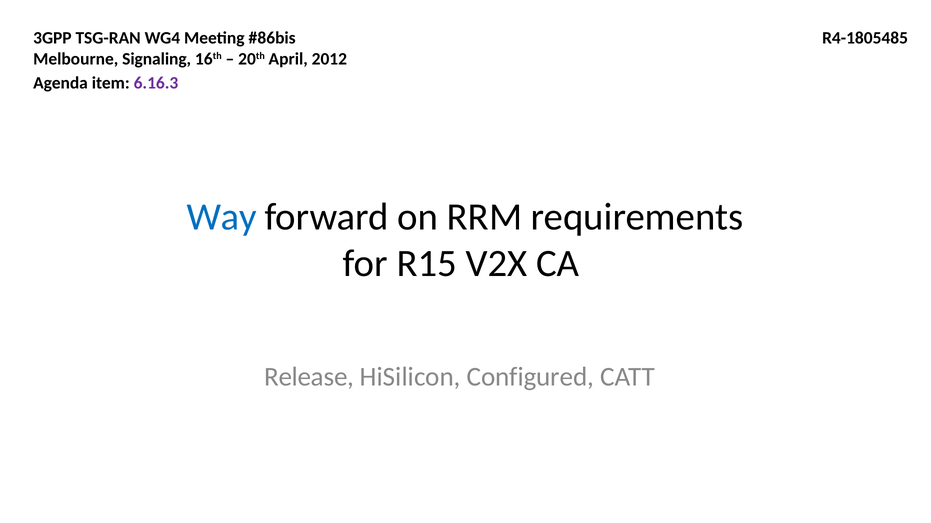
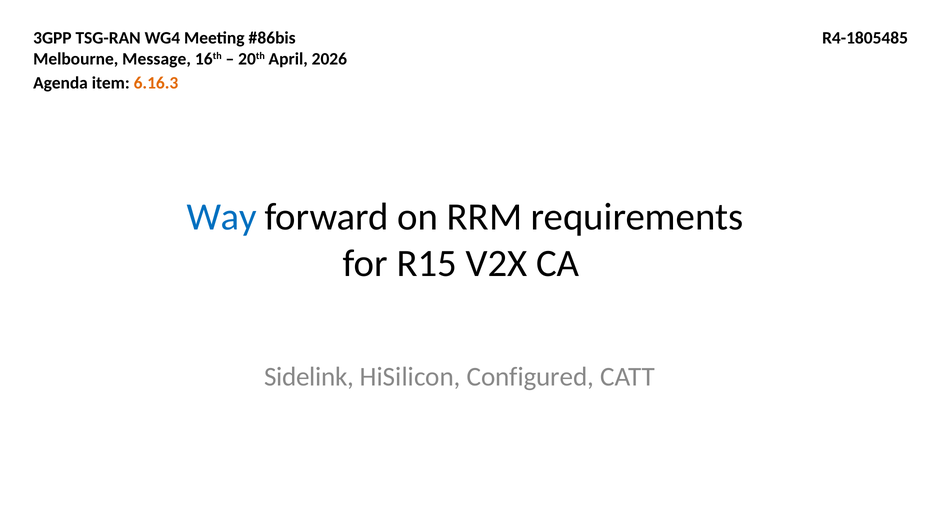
Signaling: Signaling -> Message (157, 59)
2012: 2012 -> 2026 (329, 59)
6.16.3 colour: purple -> orange (156, 83)
Release: Release -> Sidelink (309, 377)
